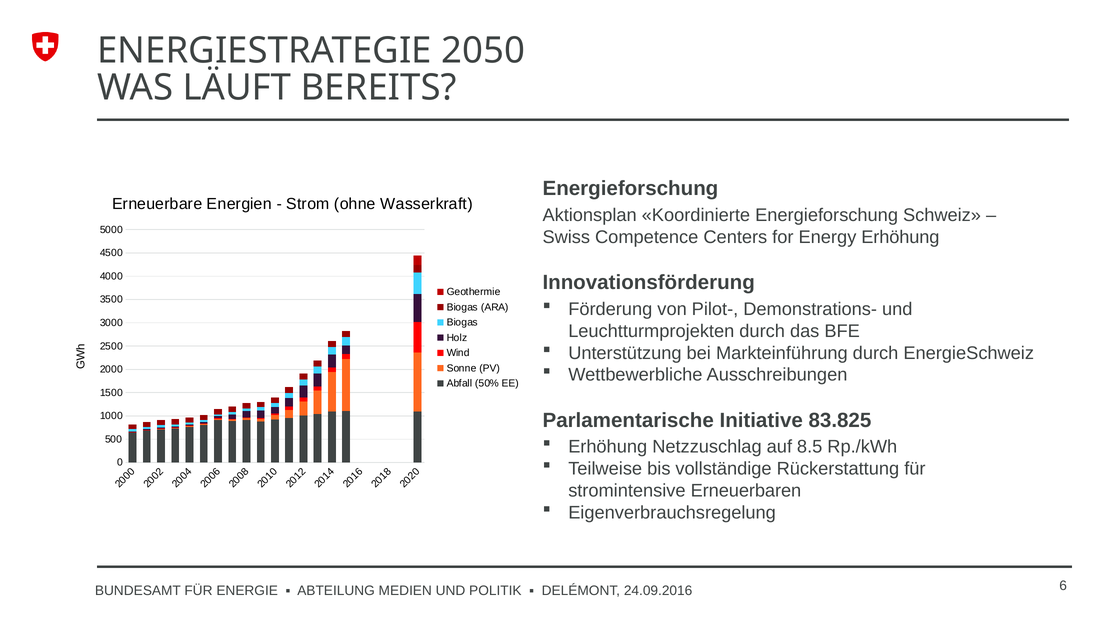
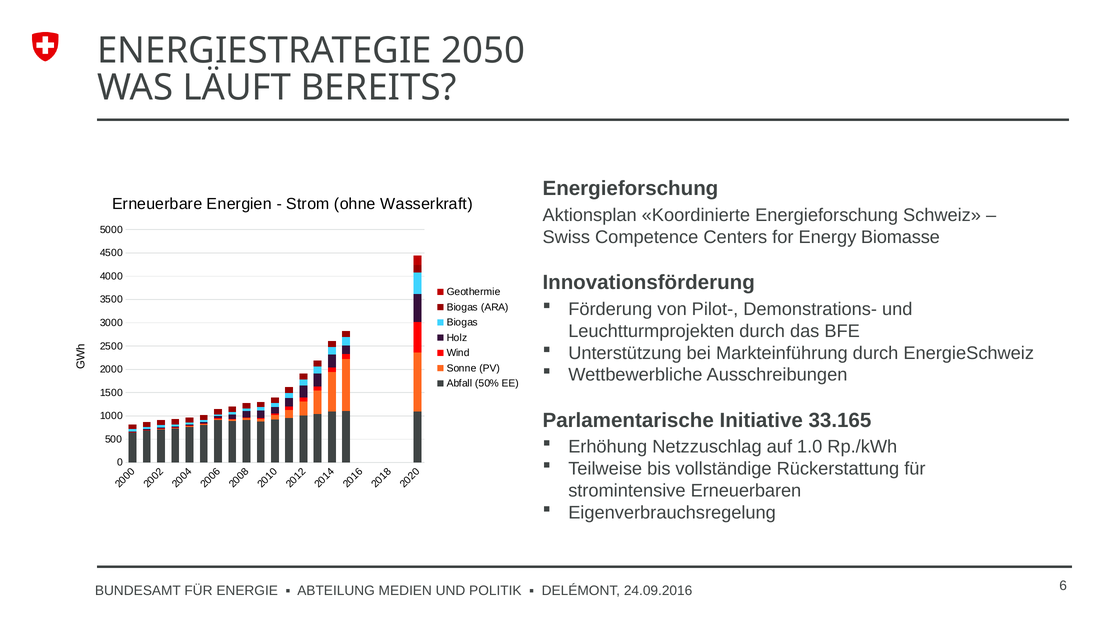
Energy Erhöhung: Erhöhung -> Biomasse (900, 237)
83.825: 83.825 -> 33.165 (840, 420)
8.5: 8.5 -> 1.0 (810, 447)
